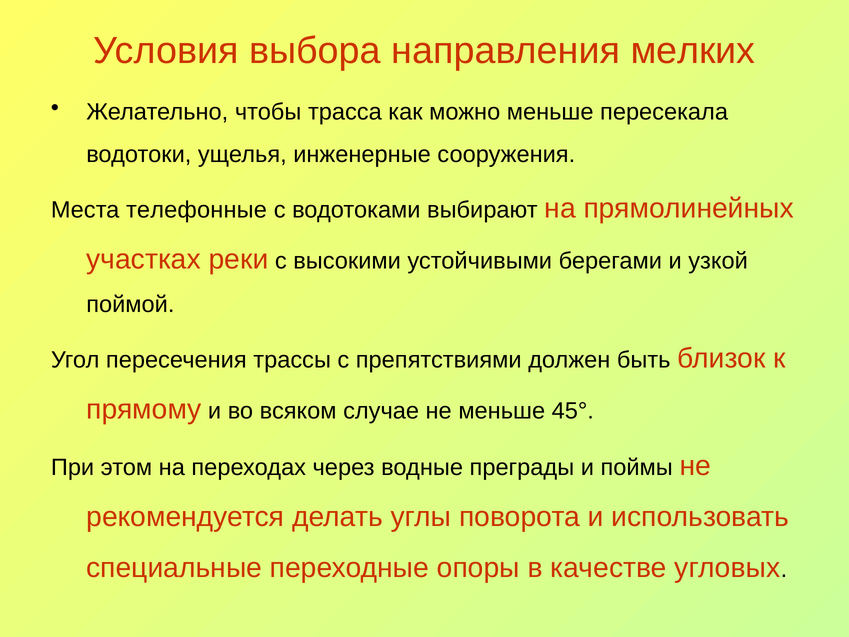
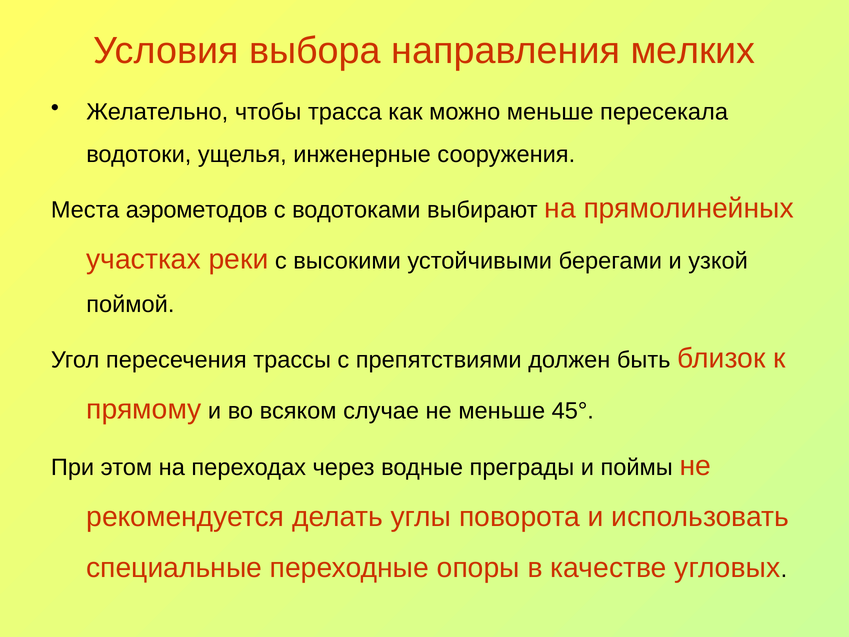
телефонные: телефонные -> аэрометодов (197, 210)
